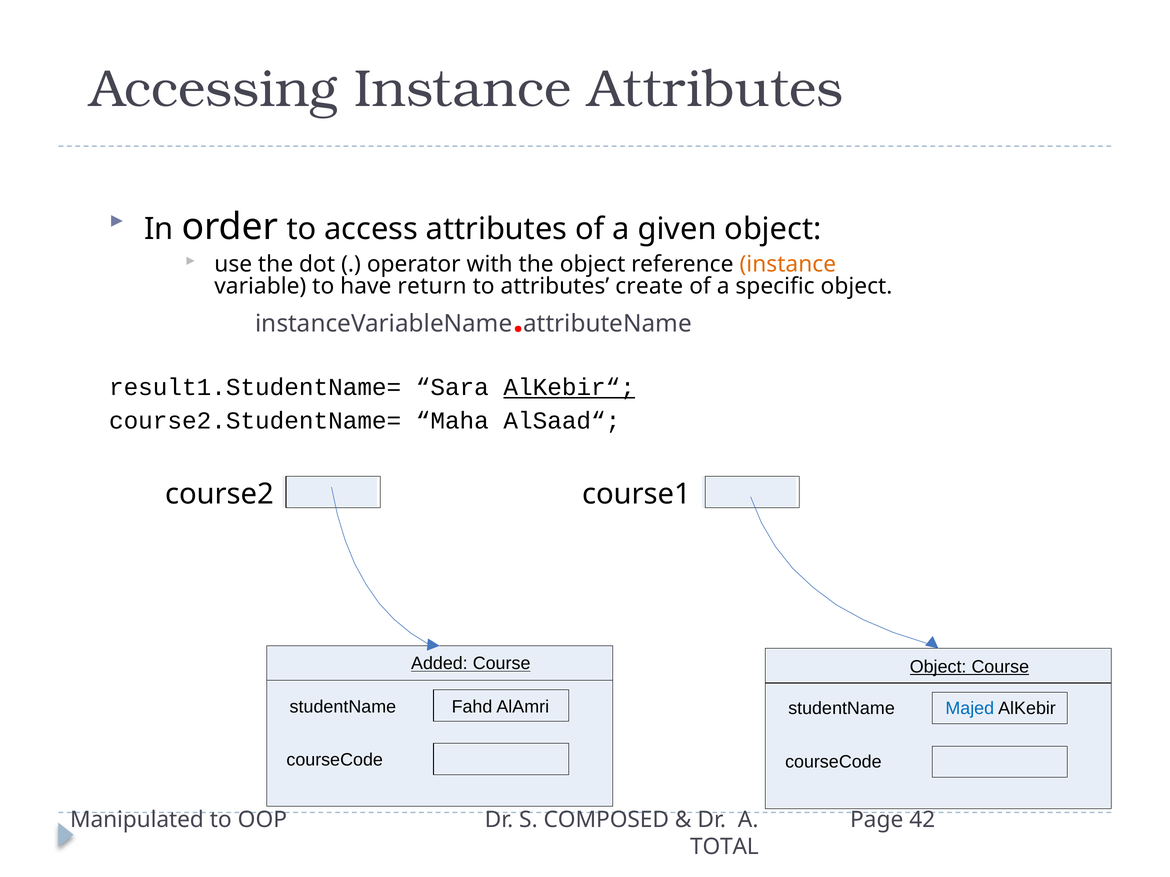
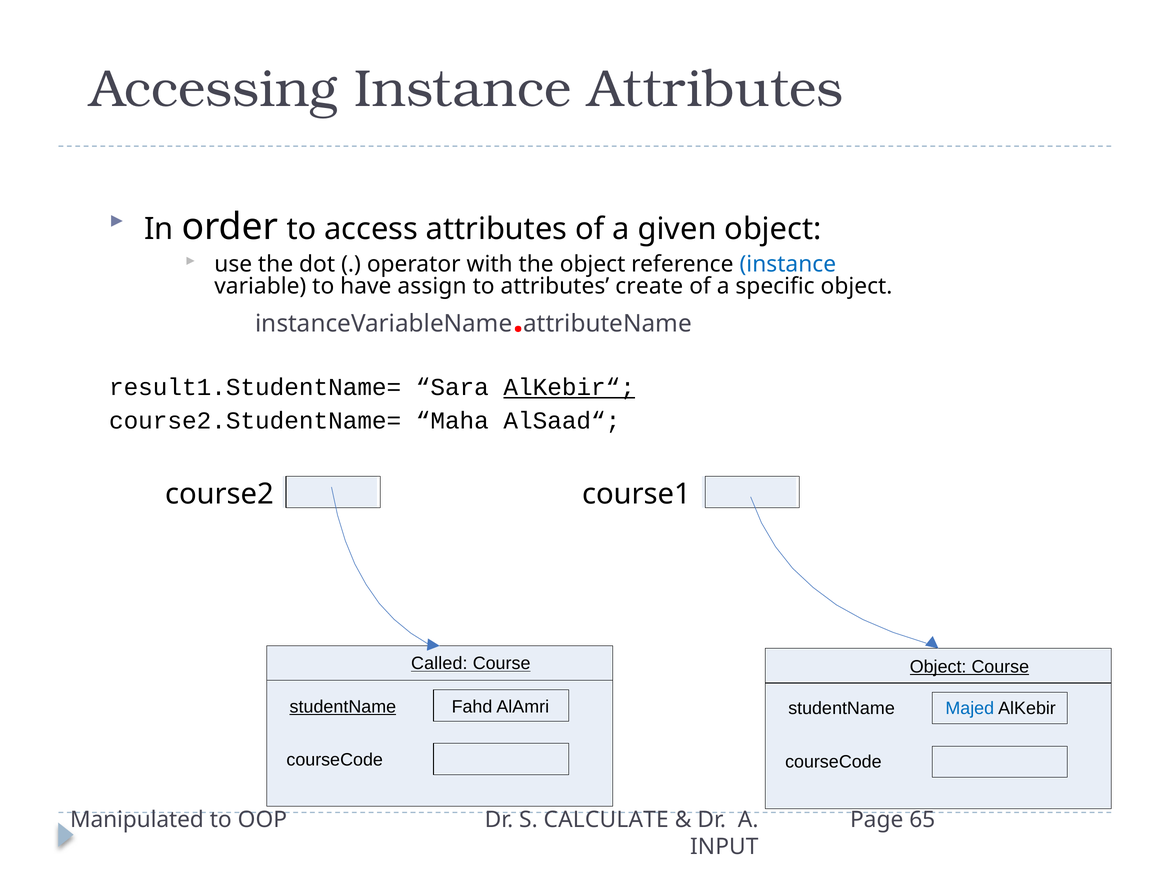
instance colour: orange -> blue (788, 264)
return: return -> assign (432, 286)
Added: Added -> Called (439, 664)
studentName underline: none -> present (343, 707)
COMPOSED: COMPOSED -> CALCULATE (606, 820)
42: 42 -> 65 (922, 820)
TOTAL: TOTAL -> INPUT (724, 847)
